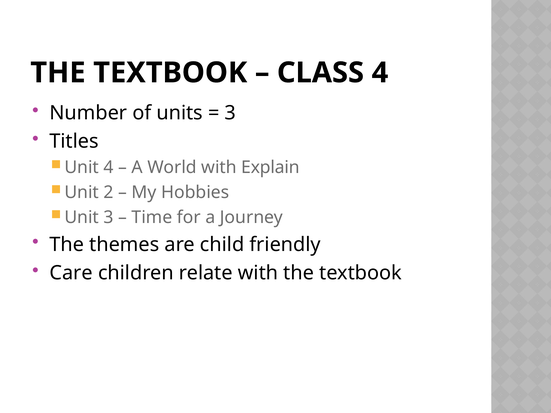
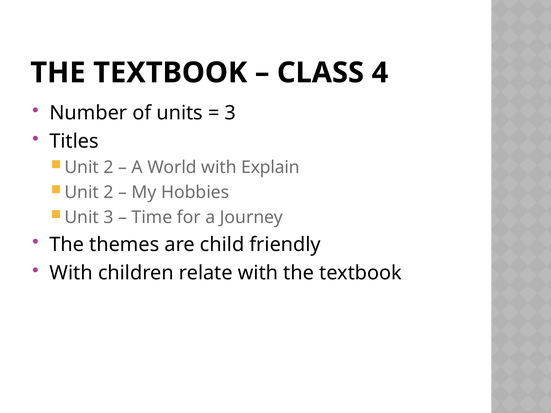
4: 4 -> 2 (109, 168)
Care: Care -> With (71, 273)
